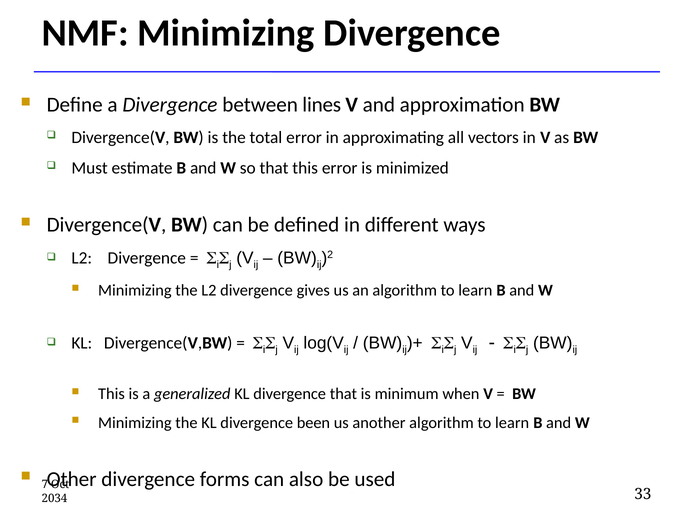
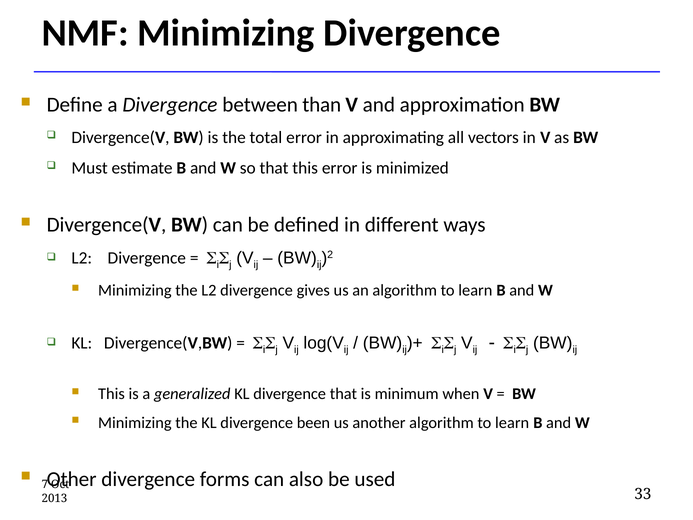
lines: lines -> than (322, 105)
2034: 2034 -> 2013 (54, 498)
